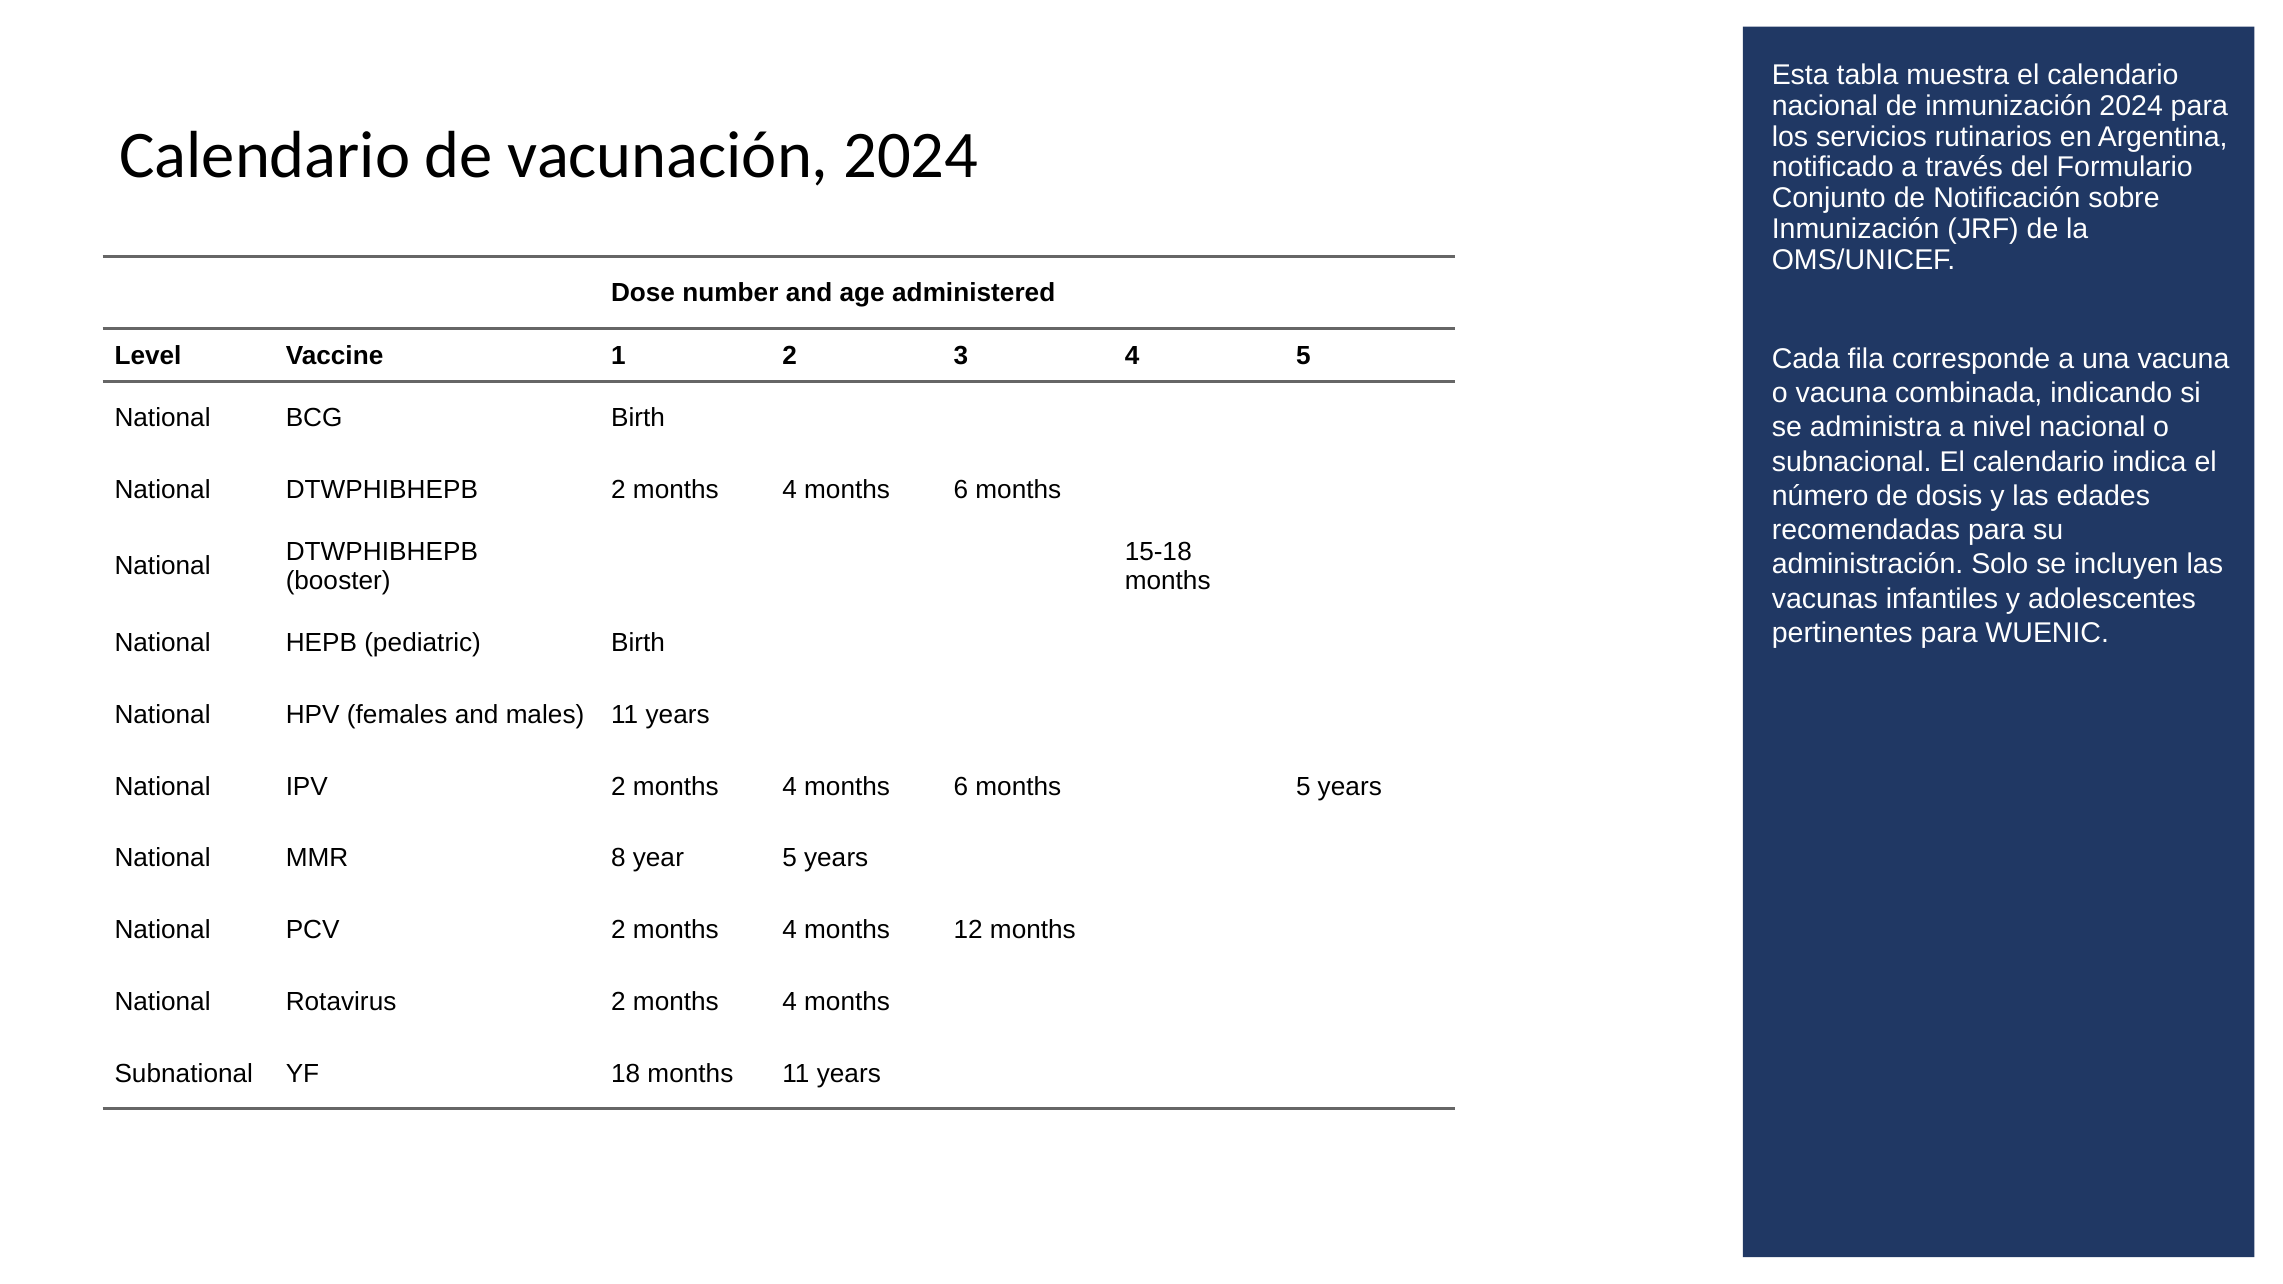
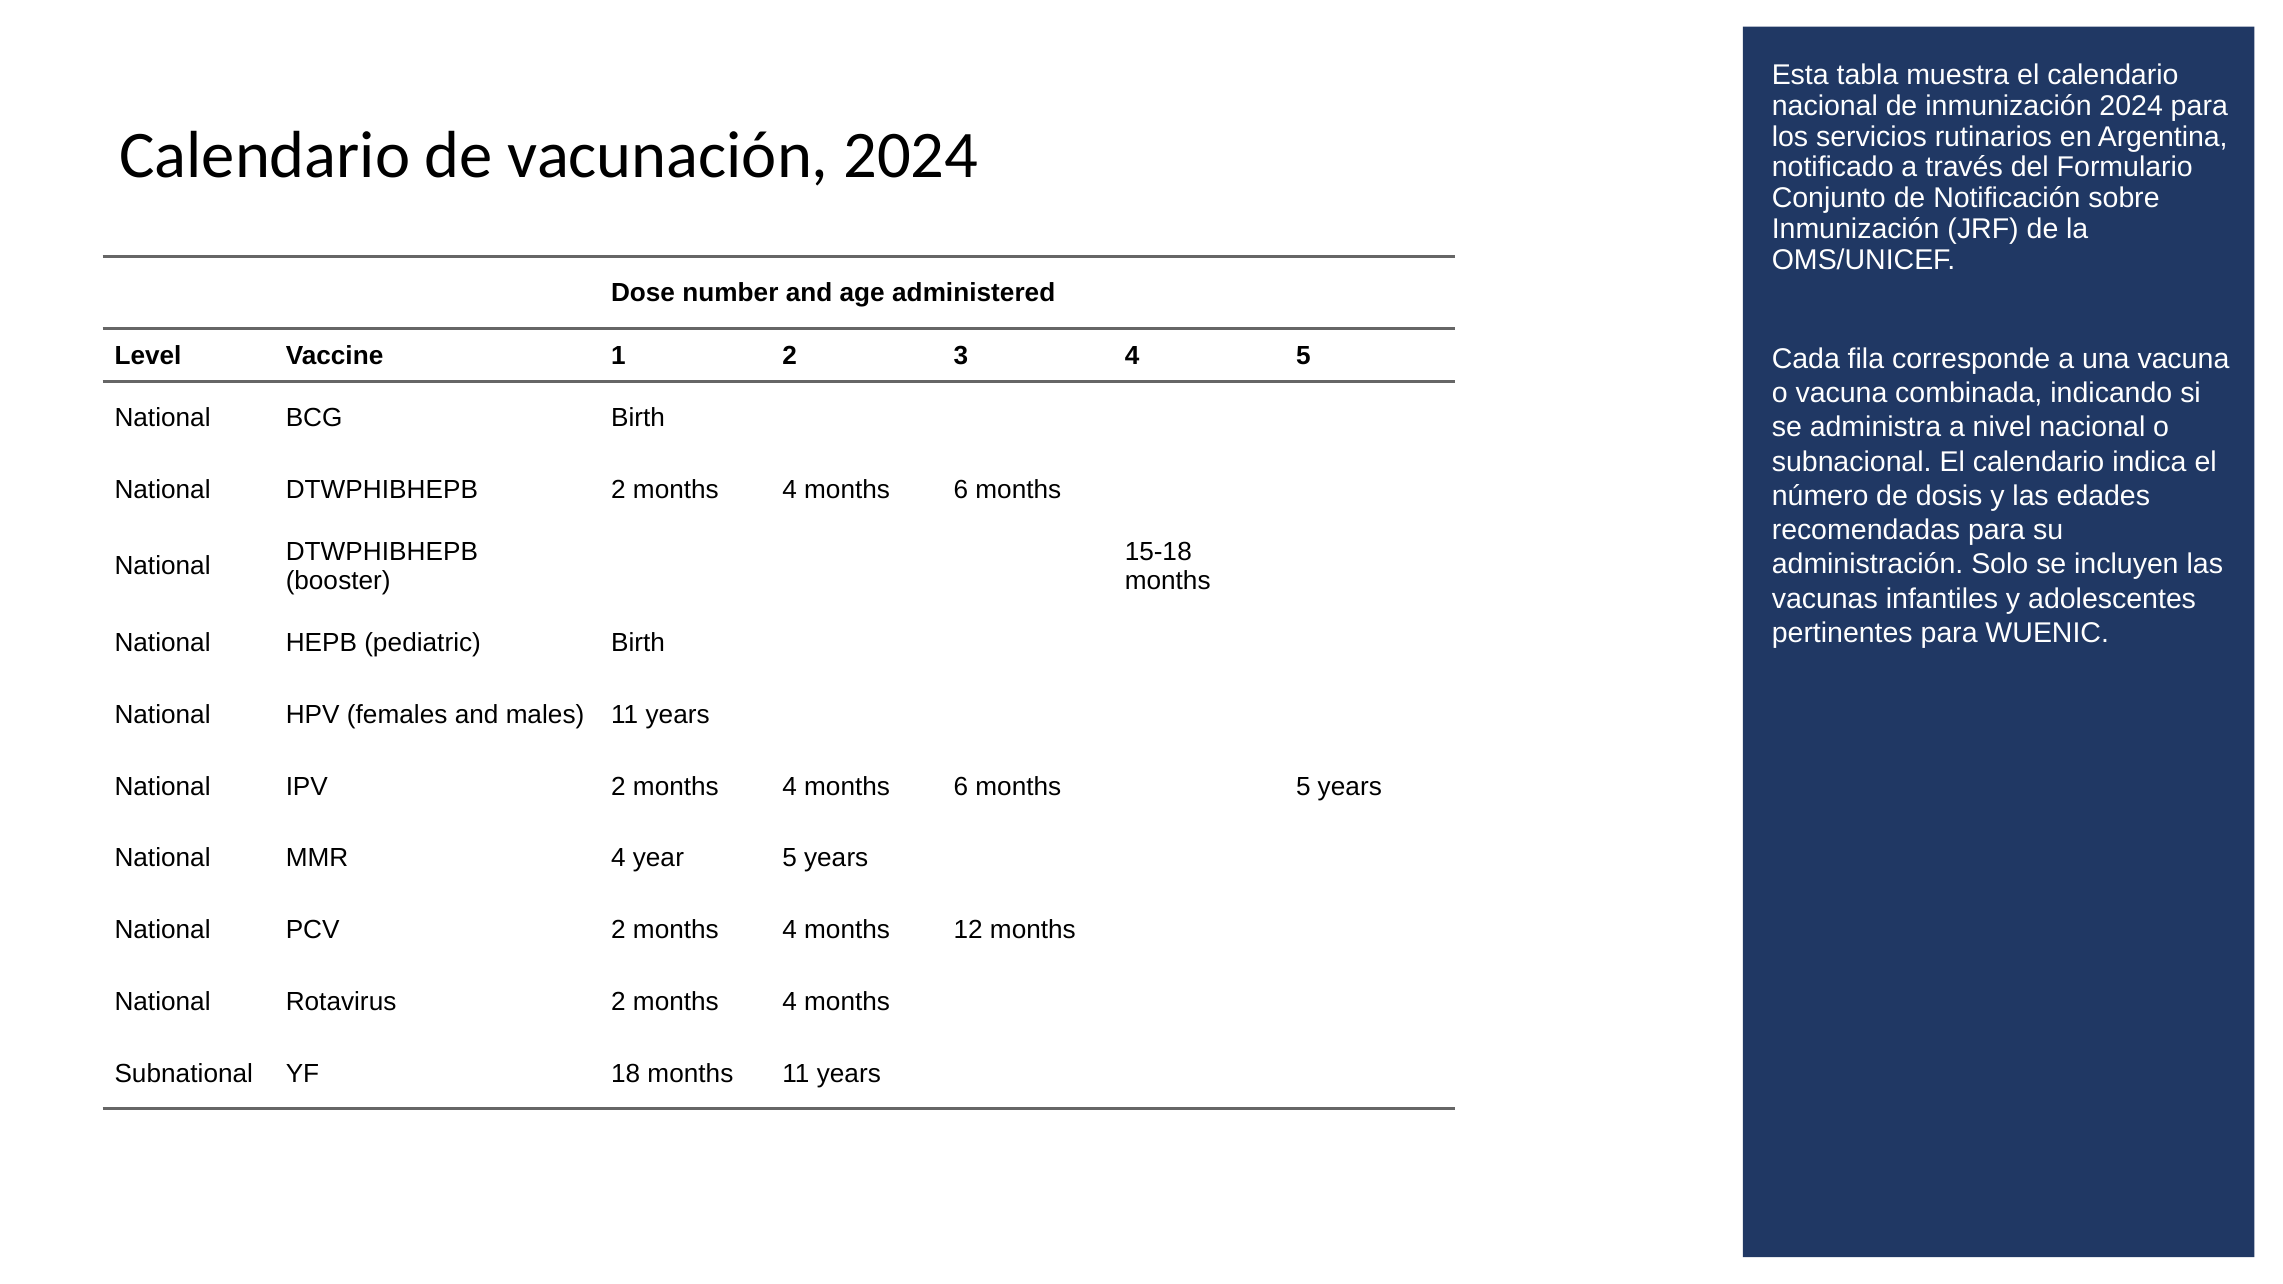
MMR 8: 8 -> 4 (618, 858)
